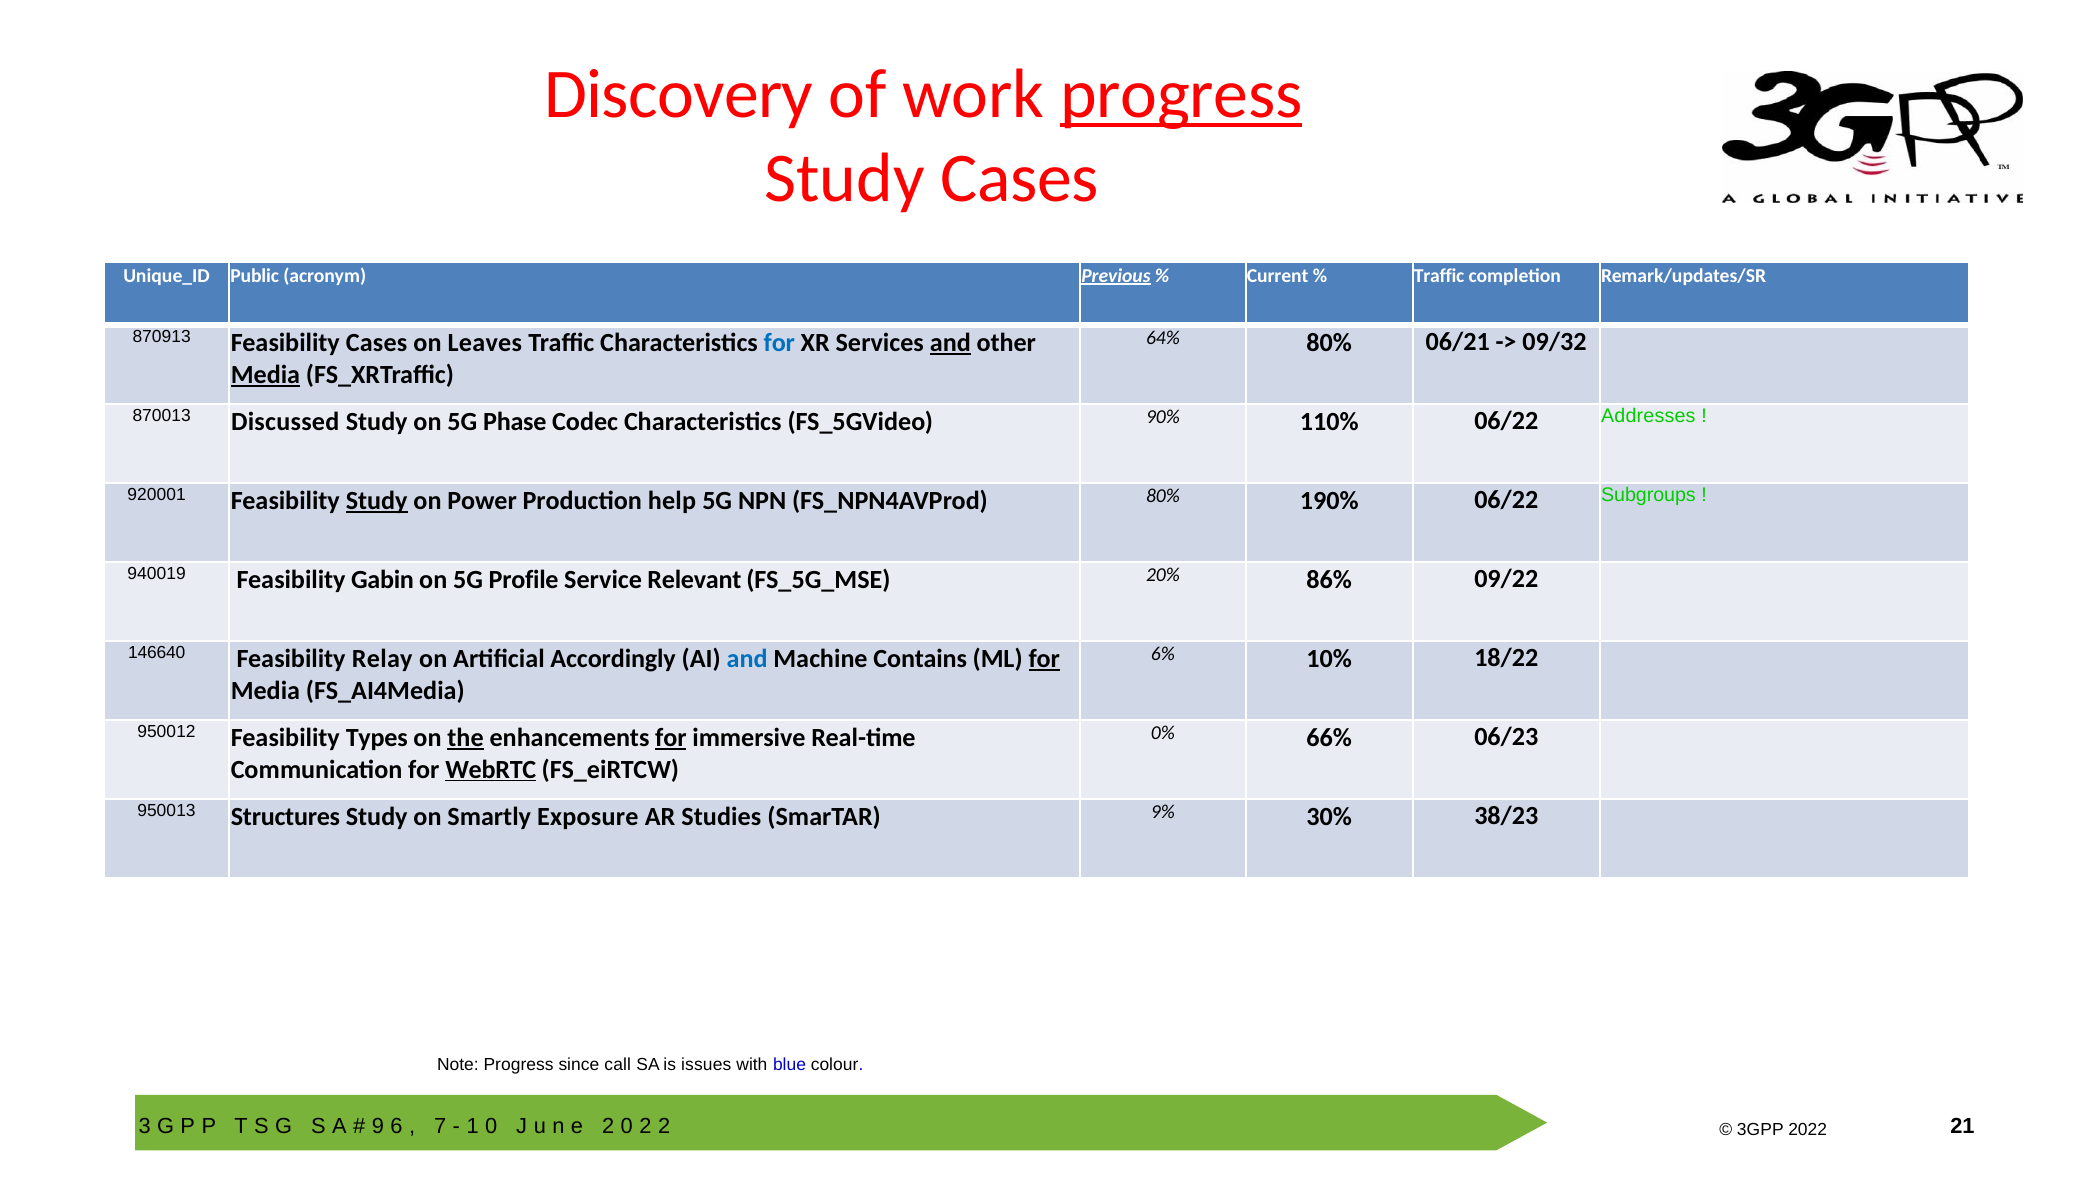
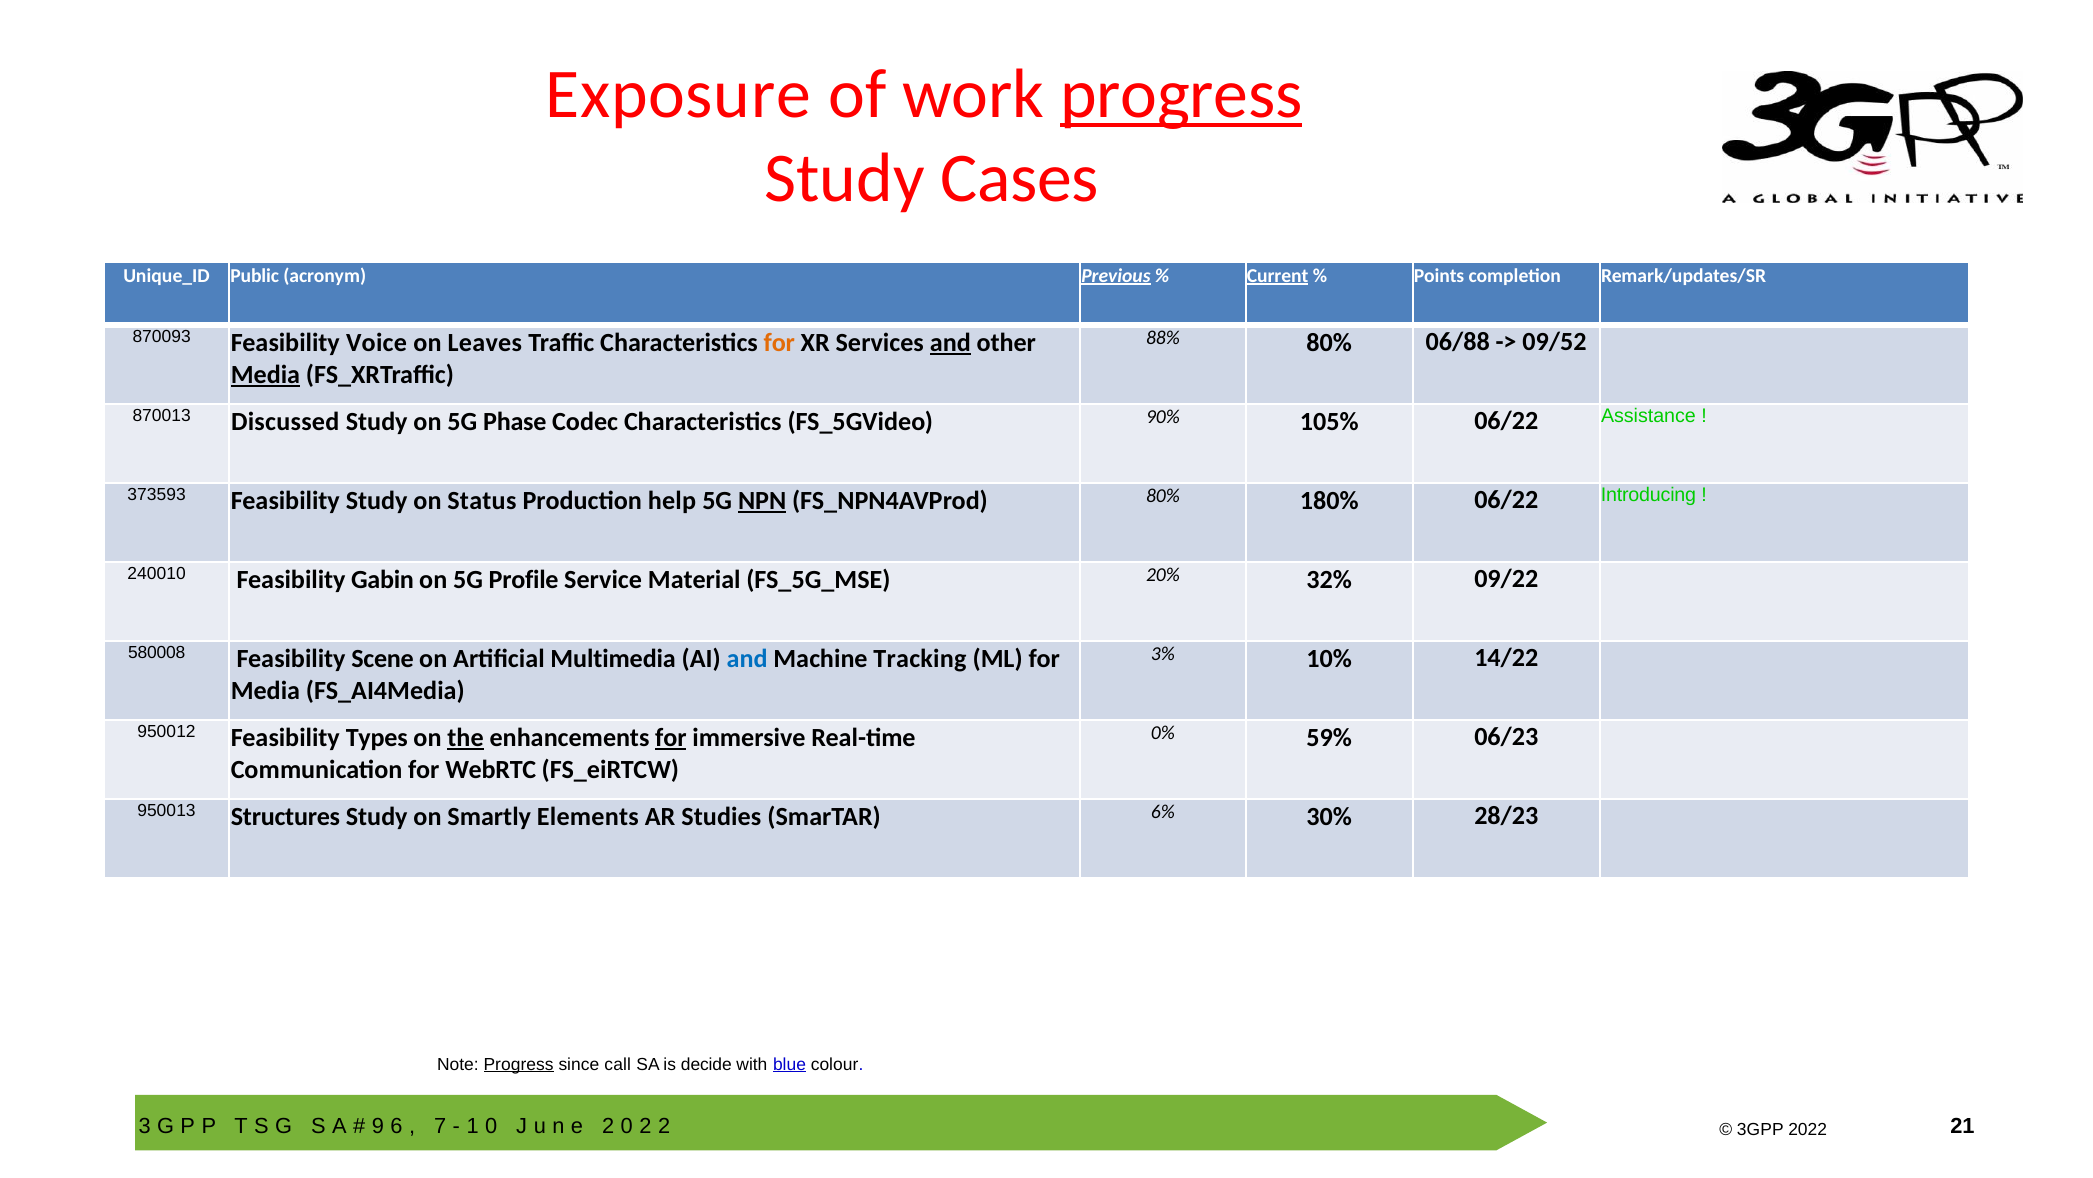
Discovery: Discovery -> Exposure (678, 95)
Current underline: none -> present (1278, 275)
Traffic: Traffic -> Points (1439, 275)
870913: 870913 -> 870093 (162, 336)
Feasibility Cases: Cases -> Voice (377, 342)
for colour: blue -> orange (779, 342)
64%: 64% -> 88% (1163, 338)
06/21: 06/21 -> 06/88 (1458, 342)
09/32: 09/32 -> 09/52 (1555, 342)
110%: 110% -> 105% (1329, 421)
Addresses: Addresses -> Assistance (1648, 416)
920001: 920001 -> 373593 (157, 494)
Study underline: present -> none (377, 500)
Power: Power -> Status (482, 500)
NPN underline: none -> present (762, 500)
190%: 190% -> 180% (1329, 500)
Subgroups: Subgroups -> Introducing (1649, 495)
940019: 940019 -> 240010 (157, 573)
Relevant: Relevant -> Material (694, 579)
86%: 86% -> 32% (1329, 579)
146640: 146640 -> 580008 (157, 652)
Relay: Relay -> Scene (383, 658)
Accordingly: Accordingly -> Multimedia (613, 658)
Contains: Contains -> Tracking (920, 658)
for underline: present -> none (1044, 658)
6%: 6% -> 3% (1163, 654)
18/22: 18/22 -> 14/22 (1506, 658)
66%: 66% -> 59% (1329, 737)
WebRTC underline: present -> none (491, 769)
Exposure: Exposure -> Elements (588, 816)
9%: 9% -> 6% (1163, 811)
38/23: 38/23 -> 28/23 (1506, 816)
Progress underline: none -> present (519, 1064)
issues: issues -> decide (706, 1064)
blue underline: none -> present (789, 1064)
